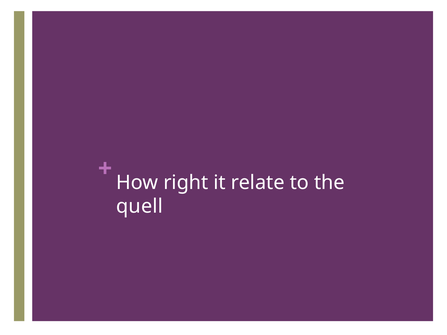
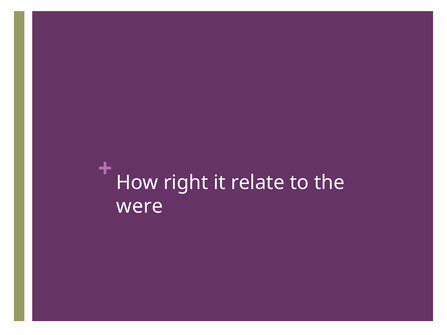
quell: quell -> were (140, 207)
